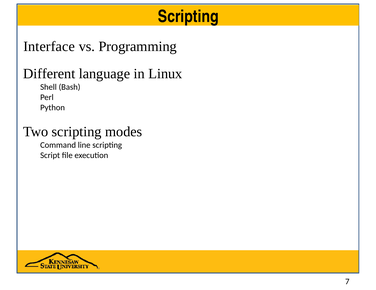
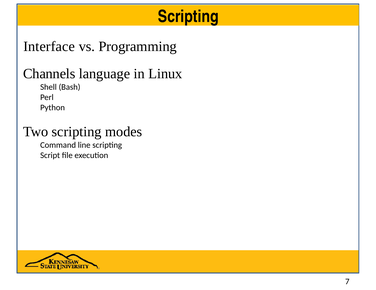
Different: Different -> Channels (49, 74)
